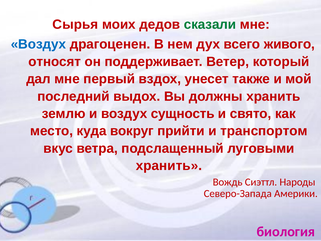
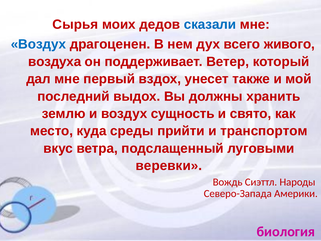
сказали colour: green -> blue (210, 24)
относят: относят -> воздуха (55, 62)
вокруг: вокруг -> среды (132, 131)
хранить: хранить -> веревки (169, 166)
